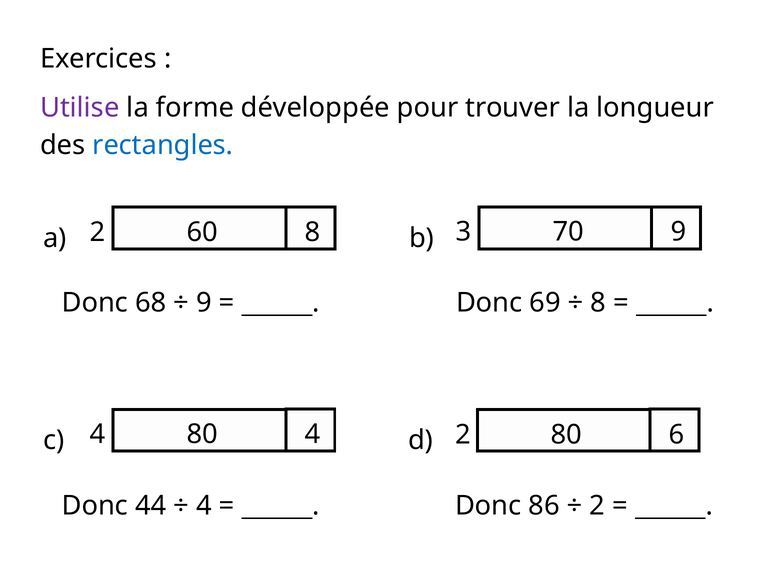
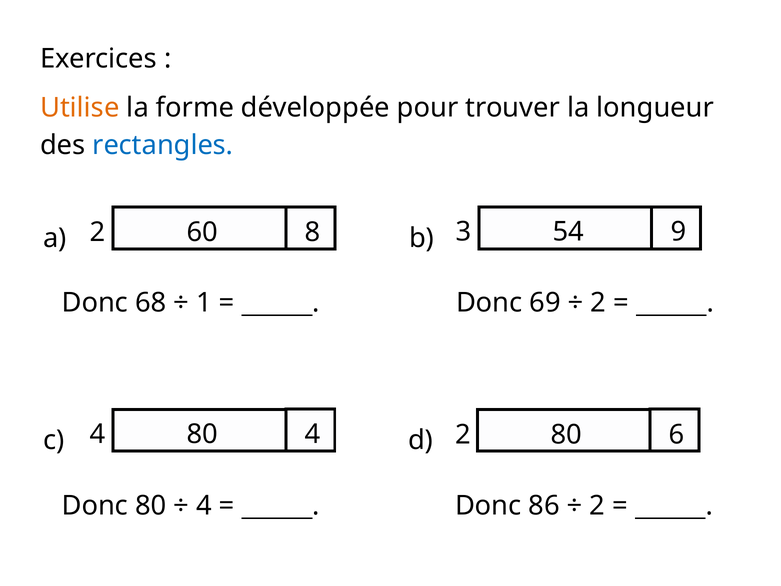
Utilise colour: purple -> orange (80, 108)
70: 70 -> 54 (568, 232)
9: 9 -> 1 (204, 303)
8: 8 -> 2 (598, 303)
Donc 44: 44 -> 80 (151, 506)
